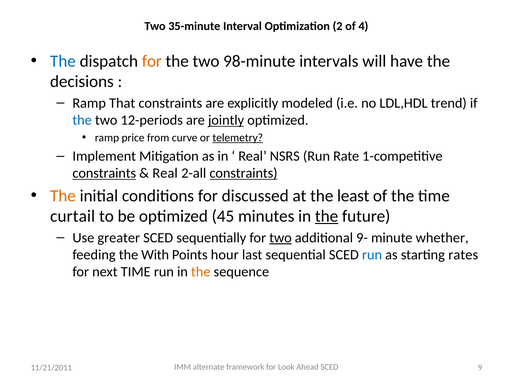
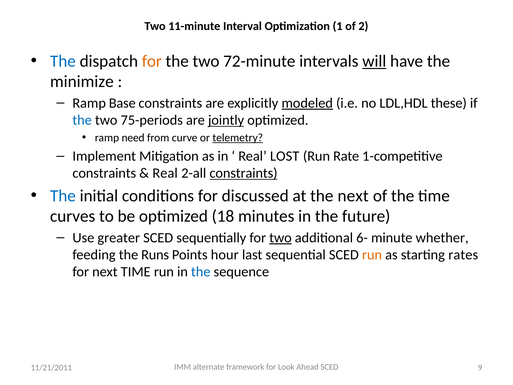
35-minute: 35-minute -> 11-minute (194, 26)
2: 2 -> 1 (338, 26)
4: 4 -> 2 (363, 26)
98-minute: 98-minute -> 72-minute (259, 61)
will underline: none -> present (374, 61)
decisions: decisions -> minimize (82, 82)
That: That -> Base (122, 103)
modeled underline: none -> present (307, 103)
trend: trend -> these (449, 103)
12-periods: 12-periods -> 75-periods (152, 120)
price: price -> need (133, 138)
NSRS: NSRS -> LOST (285, 156)
constraints underline: present -> none (104, 173)
The colour: orange -> blue (63, 196)
the least: least -> next (353, 196)
curtail: curtail -> curves (73, 216)
45: 45 -> 18 (223, 216)
the underline: present -> none (327, 216)
9-: 9- -> 6- (362, 238)
With: With -> Runs (155, 255)
run colour: blue -> orange (372, 255)
the colour: orange -> blue (201, 272)
